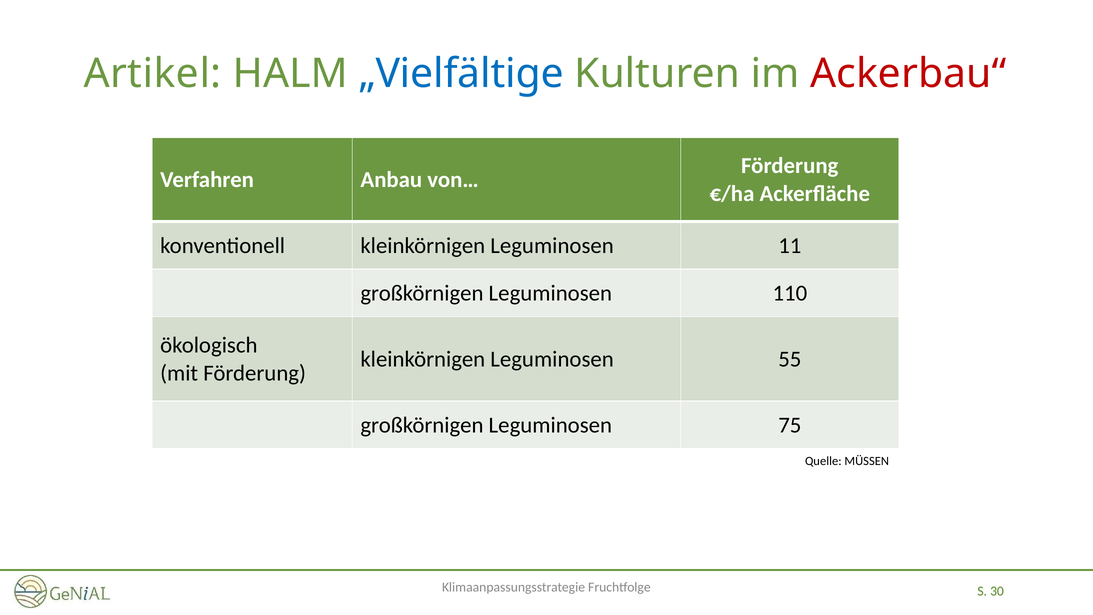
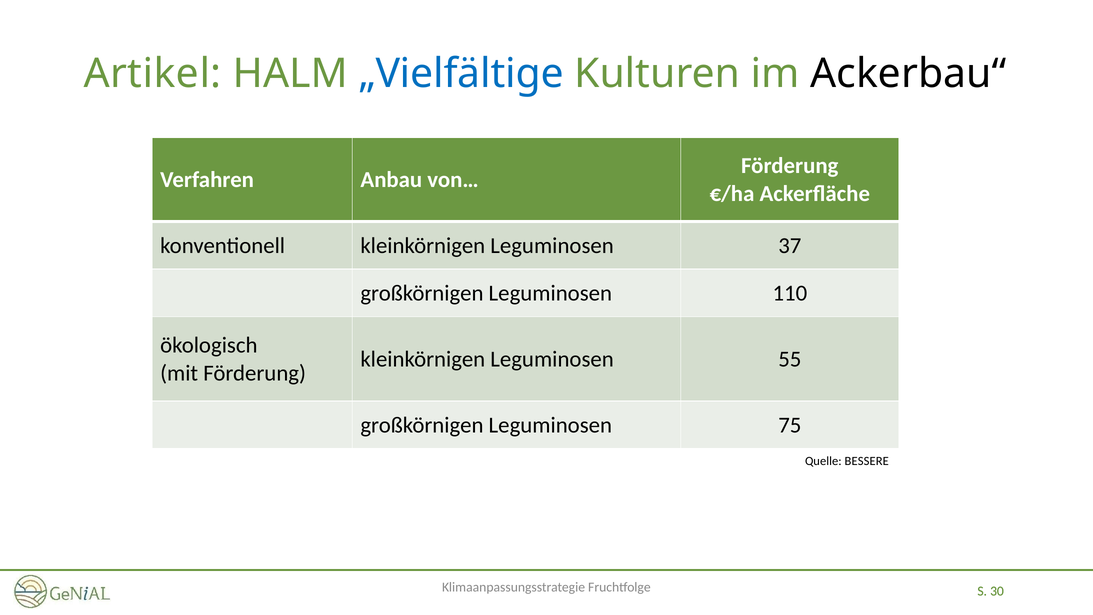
Ackerbau“ colour: red -> black (908, 74)
11: 11 -> 37 (790, 246)
MÜSSEN: MÜSSEN -> BESSERE (867, 461)
